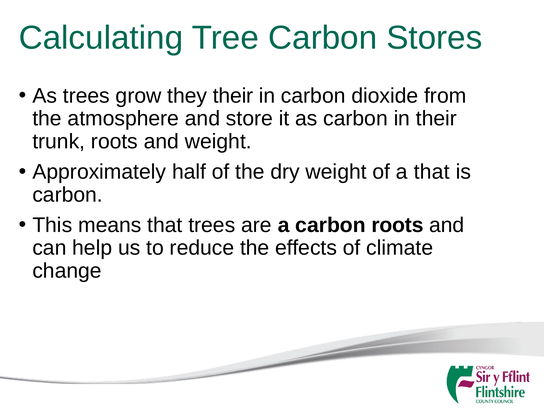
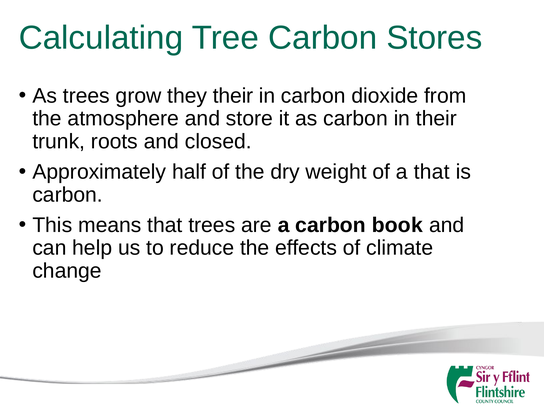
and weight: weight -> closed (218, 141)
carbon roots: roots -> book (397, 225)
